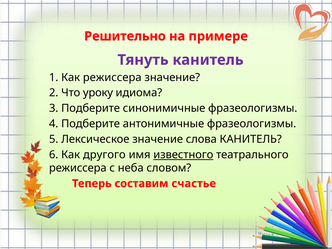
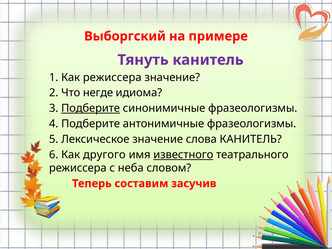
Решительно: Решительно -> Выборгский (125, 36)
уроку: уроку -> негде (98, 93)
Подберите underline: none -> present (91, 108)
счастье: счастье -> засучив (194, 184)
